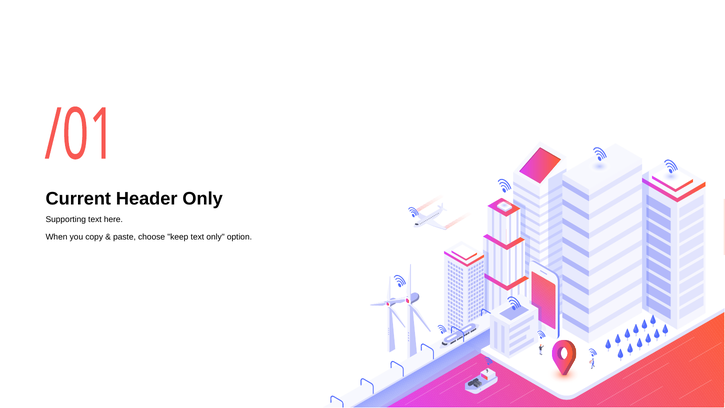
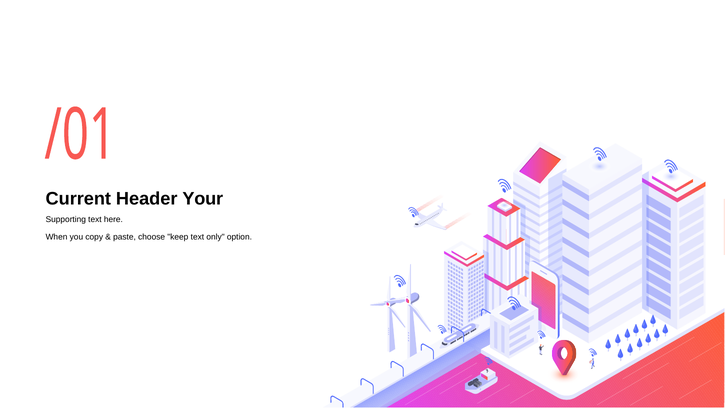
Header Only: Only -> Your (203, 199)
